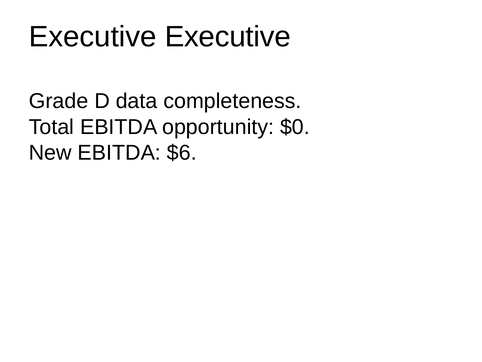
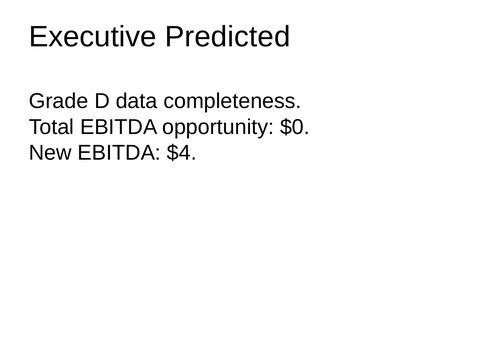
Executive Executive: Executive -> Predicted (228, 37)
$6: $6 -> $4 (182, 153)
